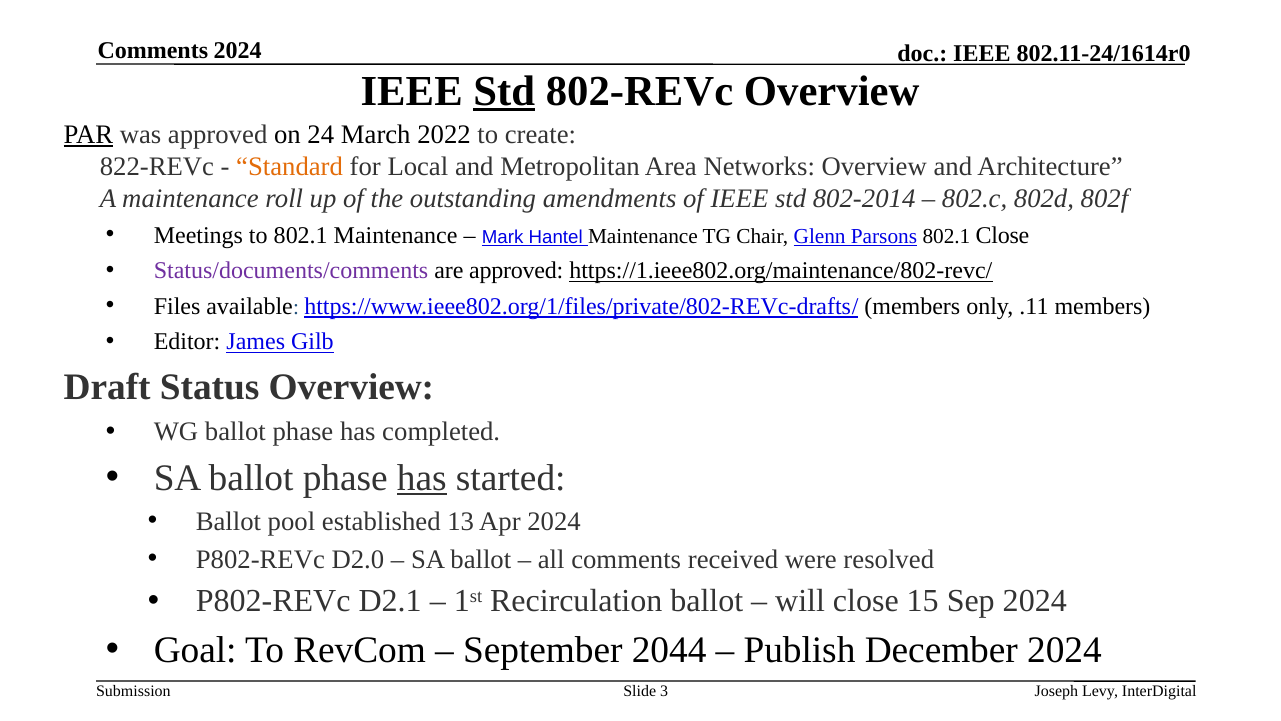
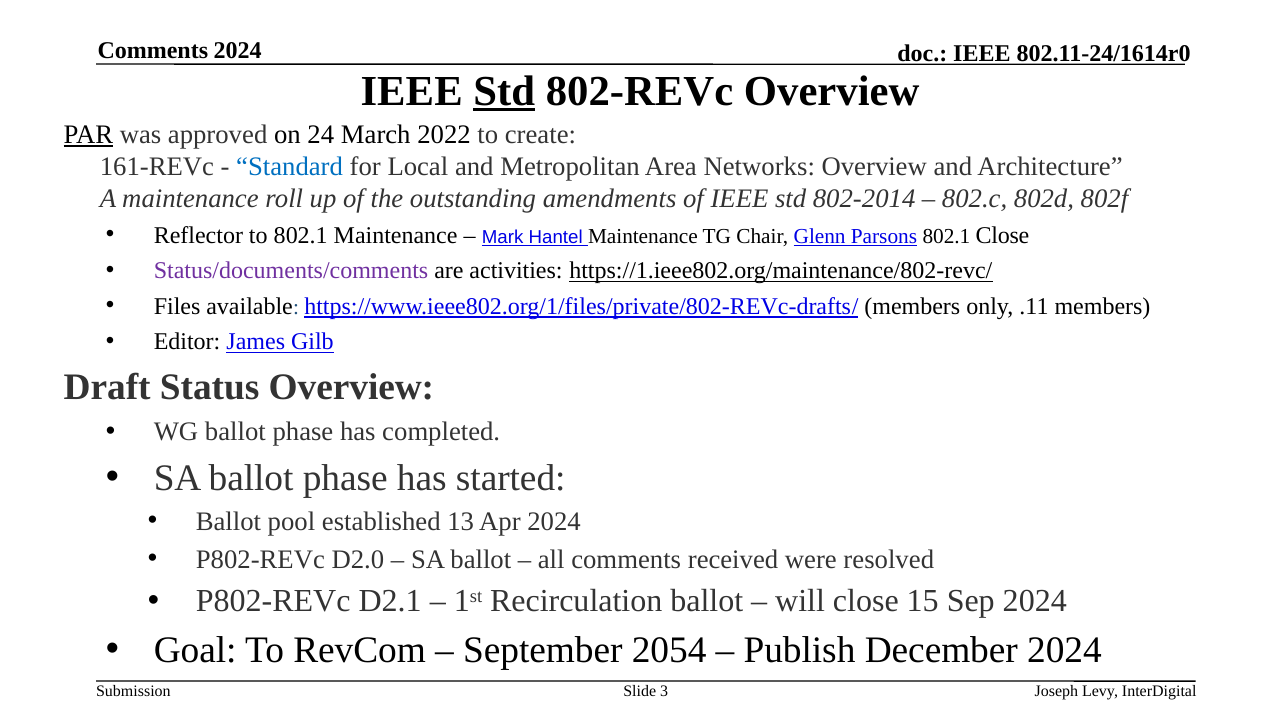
822-REVc: 822-REVc -> 161-REVc (157, 166)
Standard colour: orange -> blue (290, 166)
Meetings: Meetings -> Reflector (198, 235)
are approved: approved -> activities (516, 271)
has underline: present -> none (422, 478)
2044: 2044 -> 2054 (669, 650)
